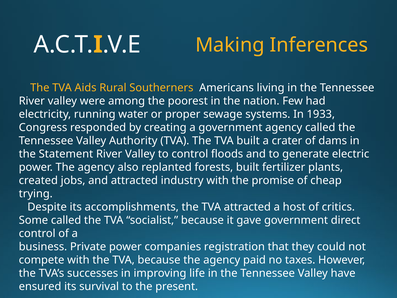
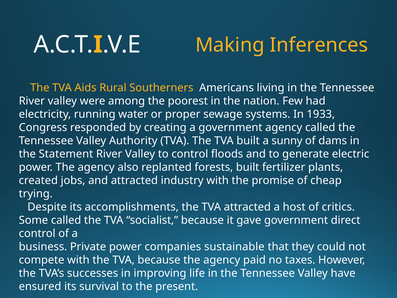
crater: crater -> sunny (287, 140)
registration: registration -> sustainable (234, 246)
